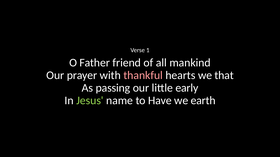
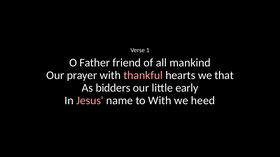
passing: passing -> bidders (113, 88)
Jesus colour: light green -> pink (90, 101)
to Have: Have -> With (160, 101)
earth: earth -> heed (203, 101)
